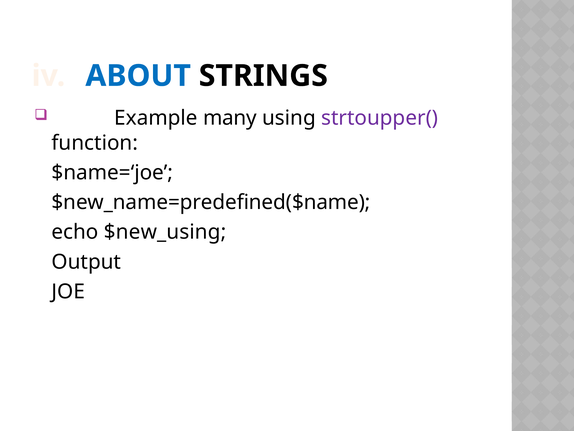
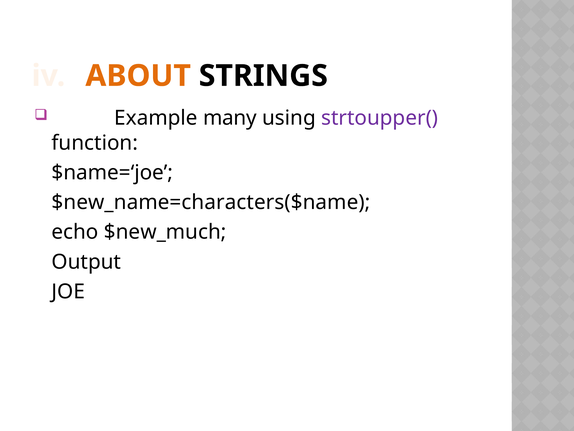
ABOUT colour: blue -> orange (138, 76)
$new_name=predefined($name: $new_name=predefined($name -> $new_name=characters($name (211, 202)
$new_using: $new_using -> $new_much (165, 232)
